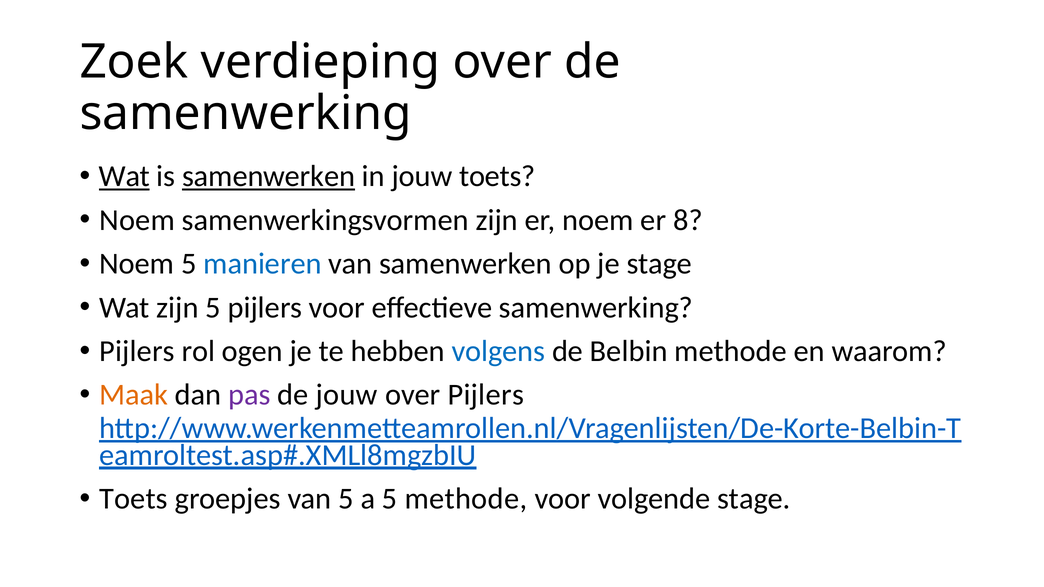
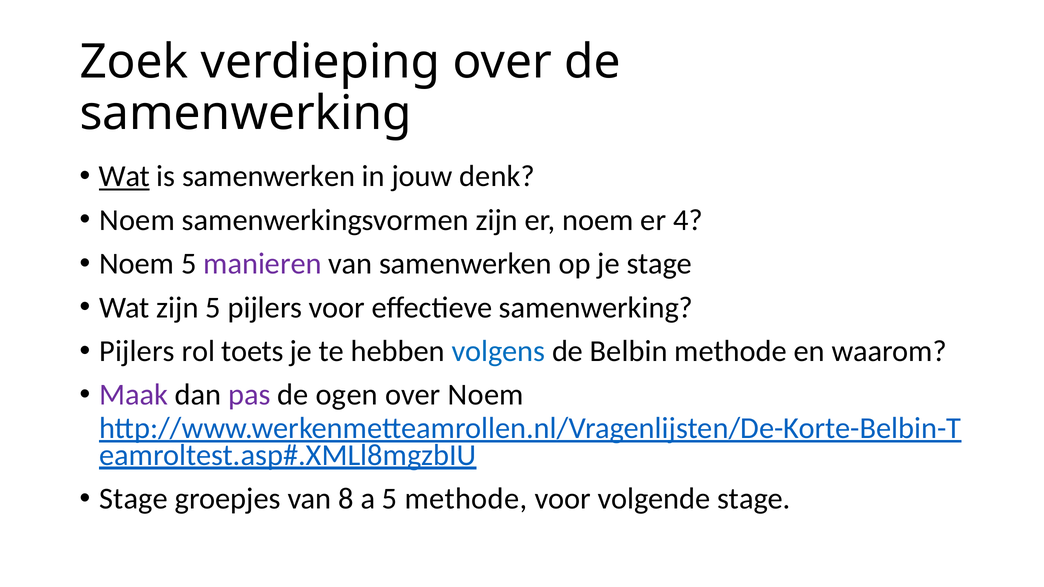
samenwerken underline: present -> none (269, 176)
jouw toets: toets -> denk (497, 176)
8: 8 -> 4 (688, 220)
manieren colour: blue -> purple (262, 264)
ogen: ogen -> toets (253, 351)
Maak colour: orange -> purple (134, 395)
de jouw: jouw -> ogen (347, 395)
over Pijlers: Pijlers -> Noem (486, 395)
Toets: Toets -> Stage (134, 499)
van 5: 5 -> 8 (346, 499)
